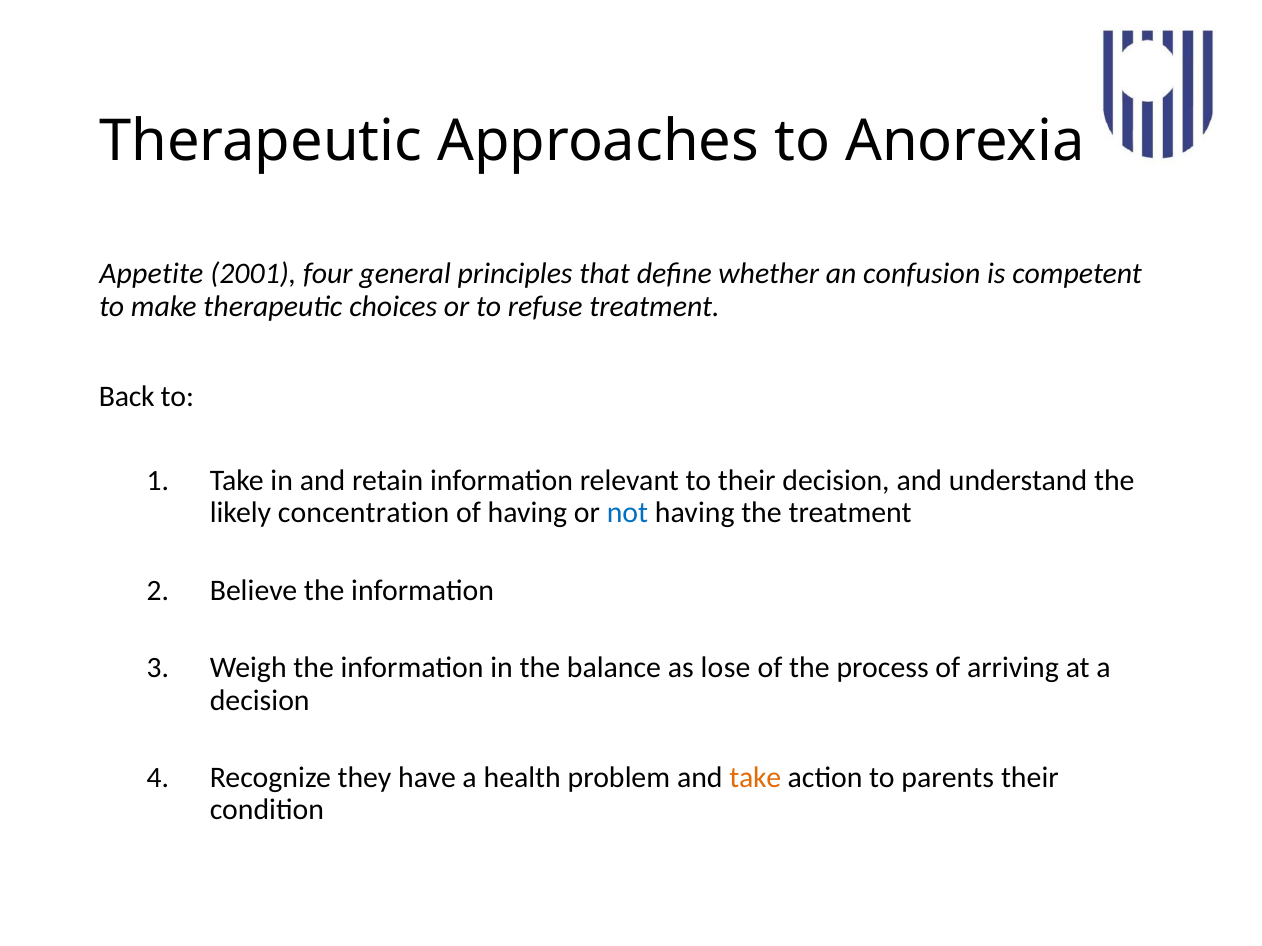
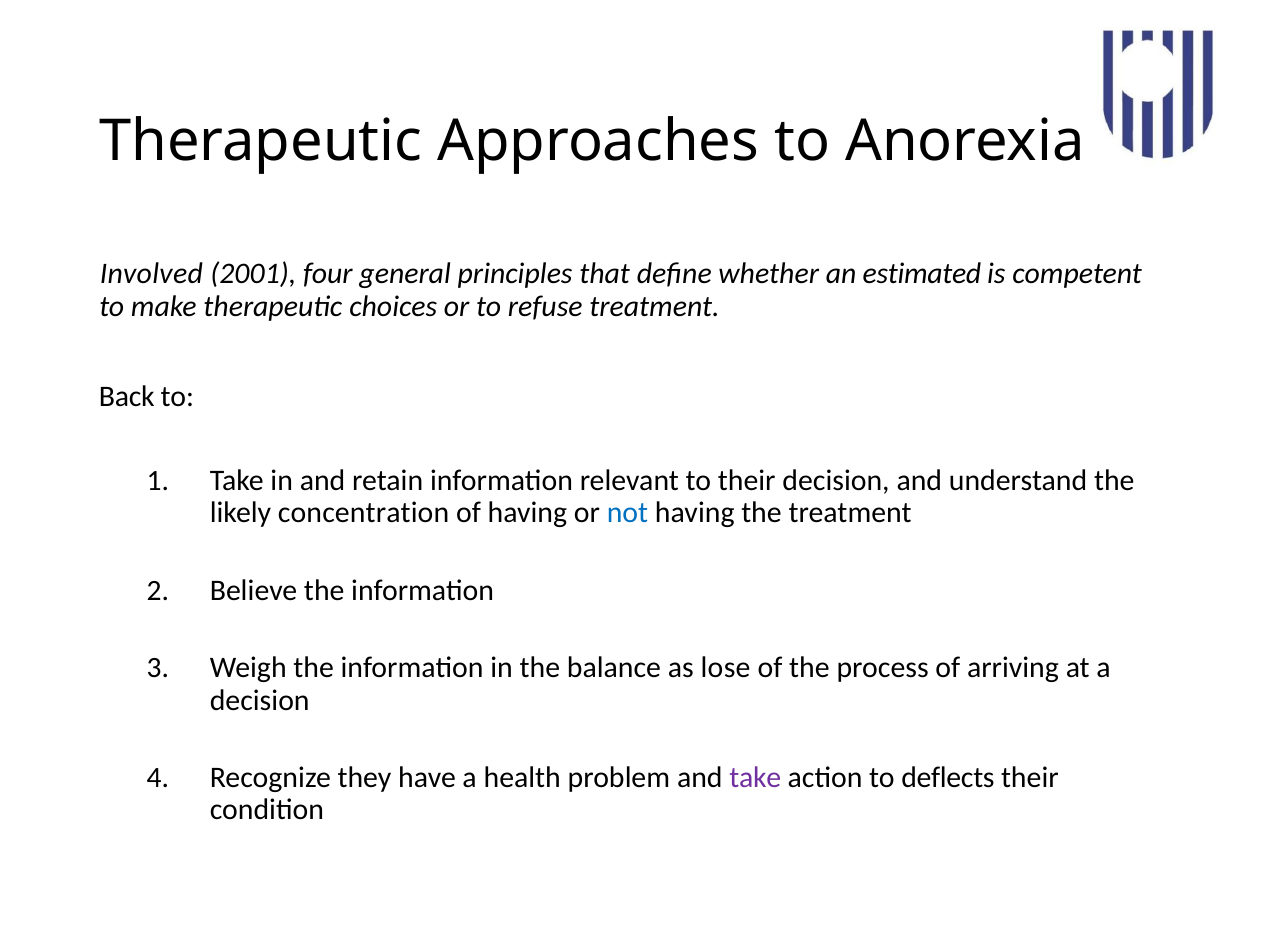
Appetite: Appetite -> Involved (151, 274)
confusion: confusion -> estimated (922, 274)
take colour: orange -> purple (755, 778)
parents: parents -> deflects (948, 778)
